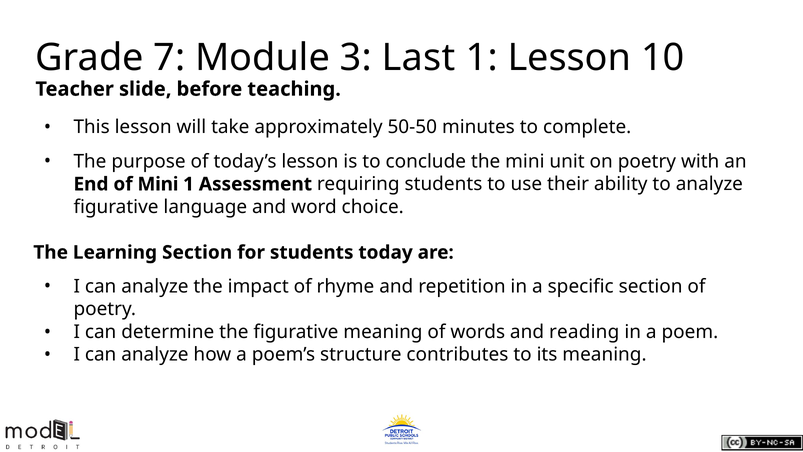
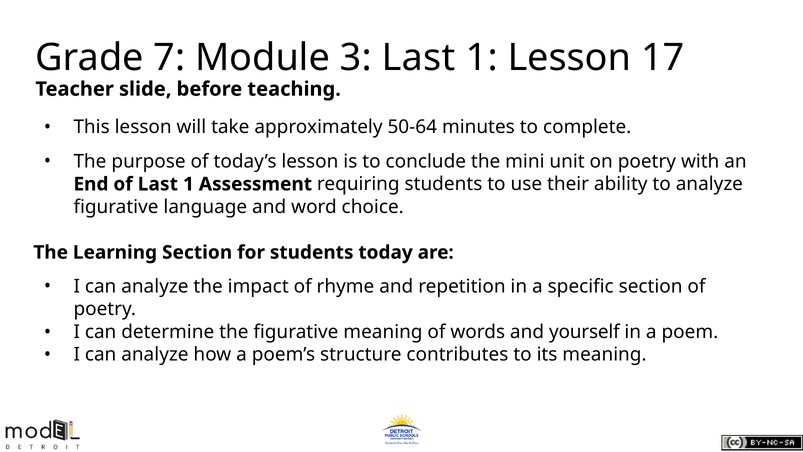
10: 10 -> 17 (663, 58)
50-50: 50-50 -> 50-64 (412, 127)
of Mini: Mini -> Last (158, 184)
reading: reading -> yourself (584, 332)
